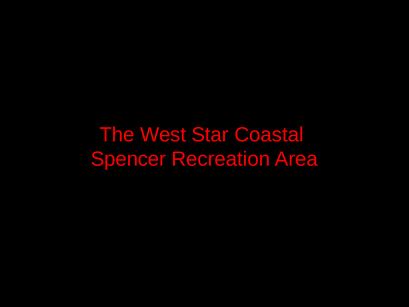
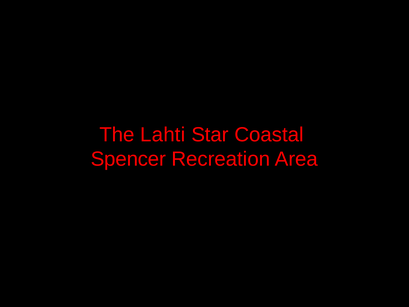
West: West -> Lahti (163, 135)
